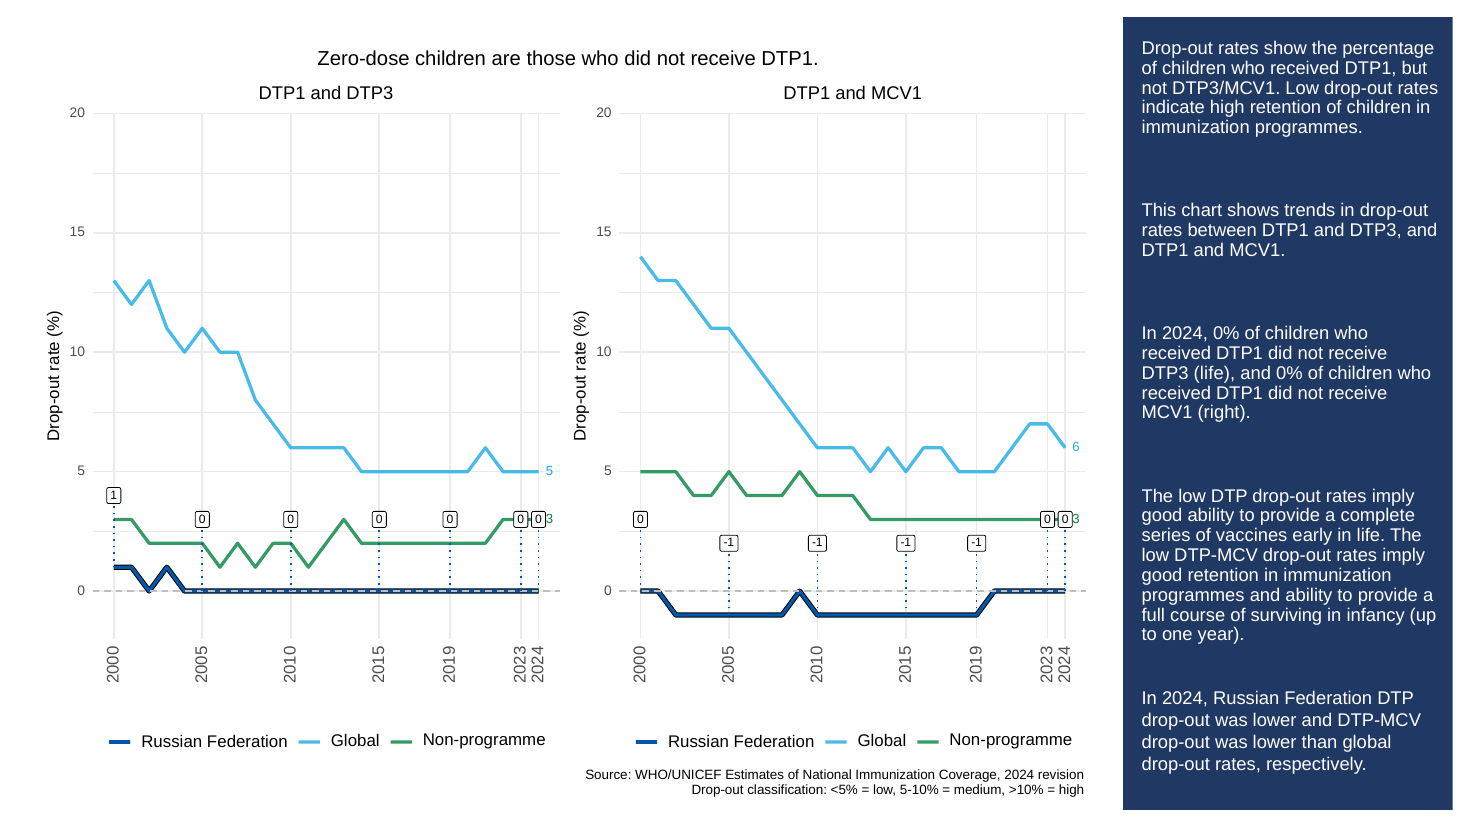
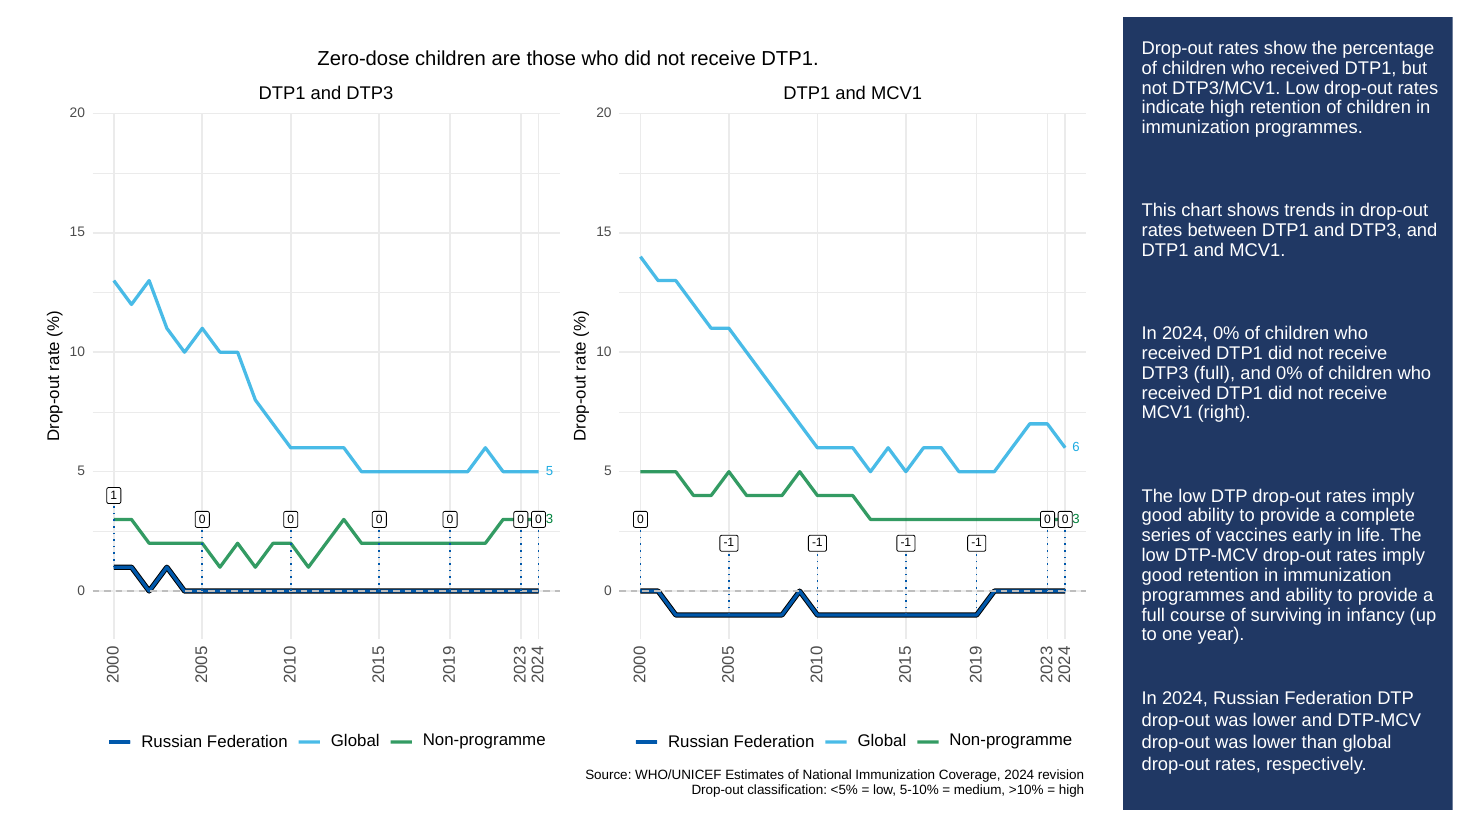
DTP3 life: life -> full (1214, 373)
